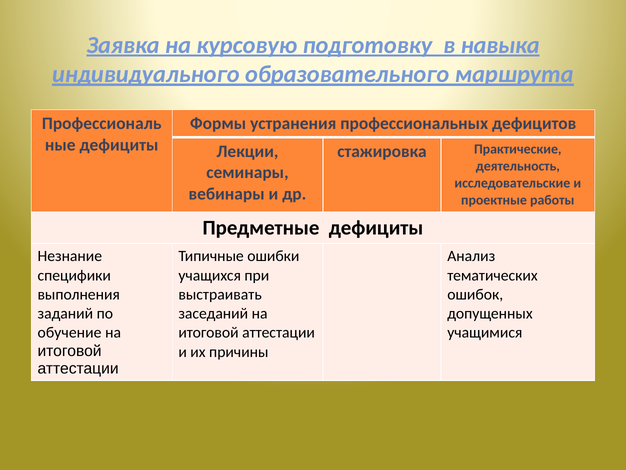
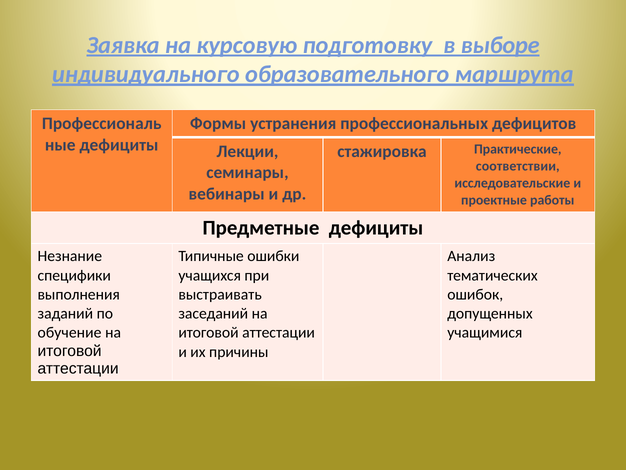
навыка: навыка -> выборе (500, 45)
деятельность: деятельность -> соответствии (518, 166)
